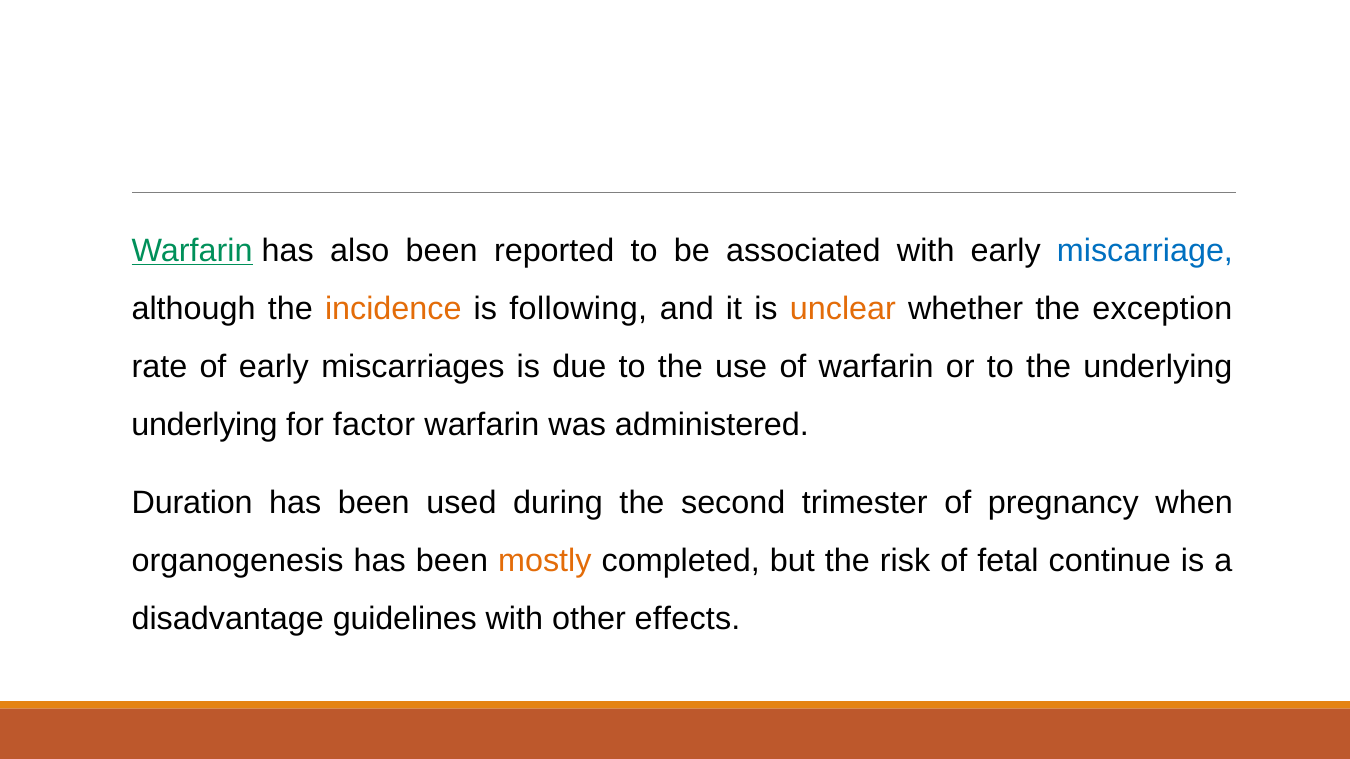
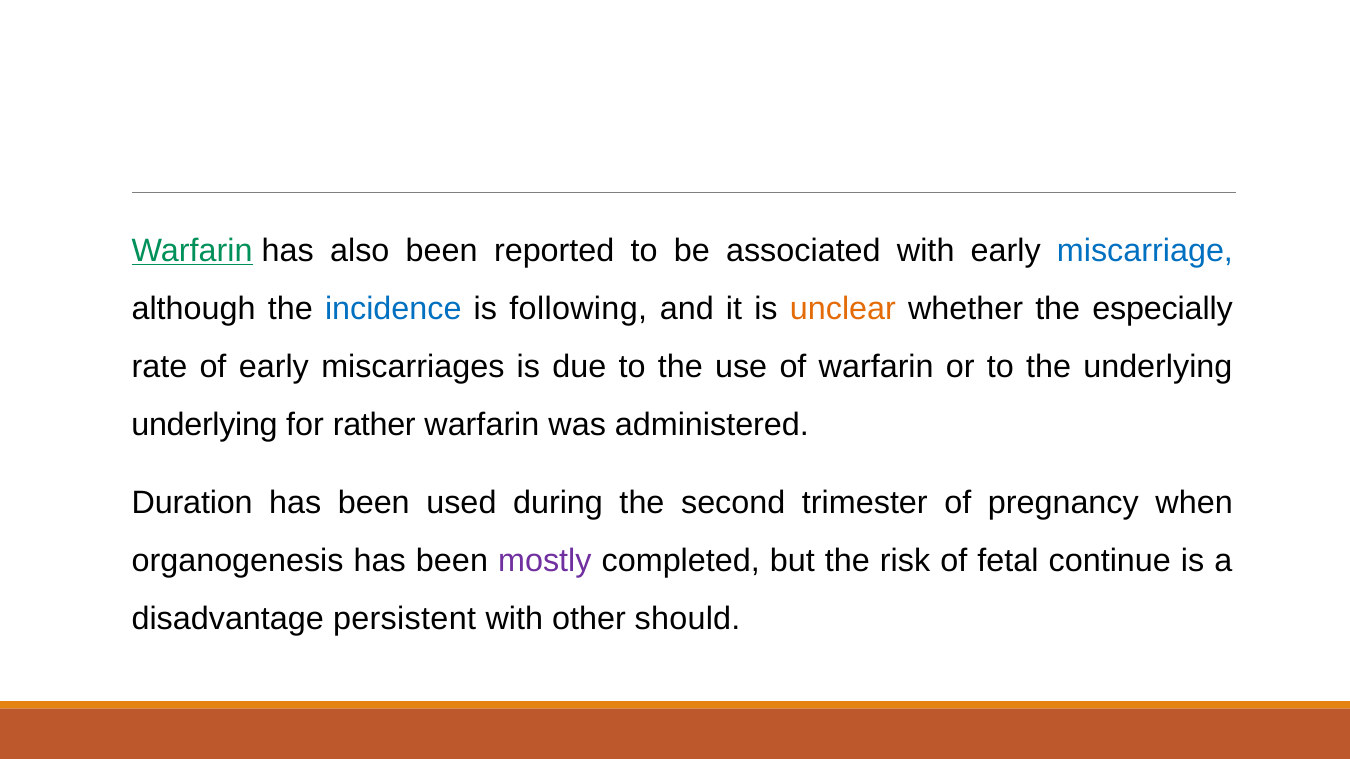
incidence colour: orange -> blue (393, 309)
exception: exception -> especially (1163, 309)
factor: factor -> rather (374, 425)
mostly colour: orange -> purple (545, 561)
guidelines: guidelines -> persistent (405, 619)
effects: effects -> should (688, 619)
